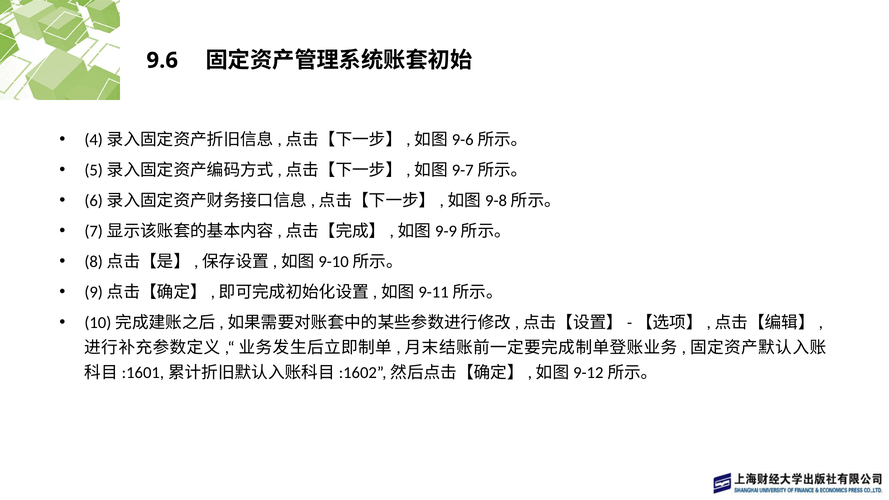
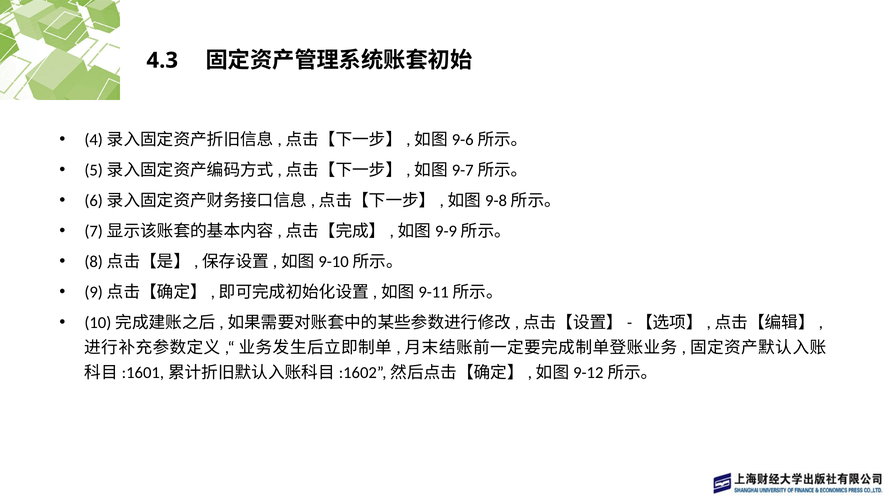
9.6: 9.6 -> 4.3 (162, 60)
